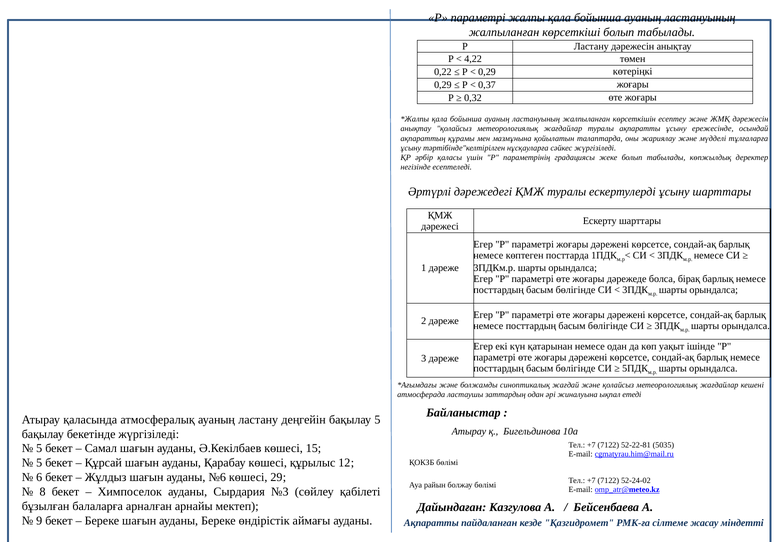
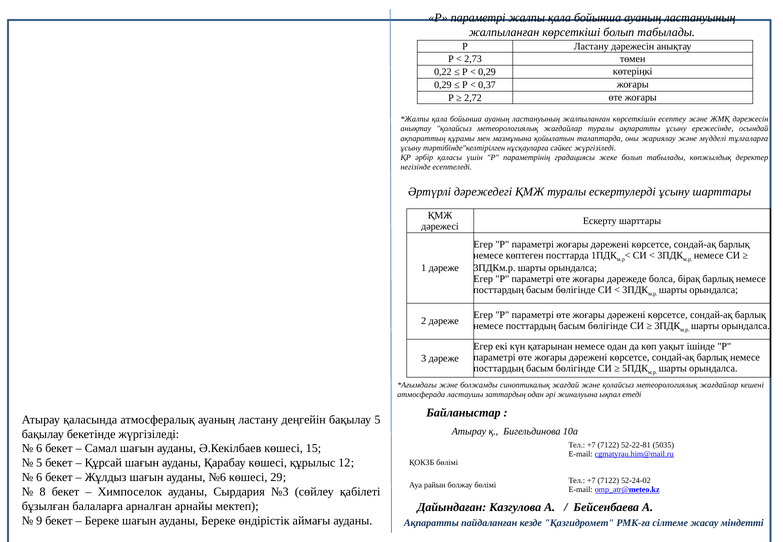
4,22: 4,22 -> 2,73 (473, 59)
0,32: 0,32 -> 2,72 (473, 98)
5: 5 -> 6 (39, 449)
